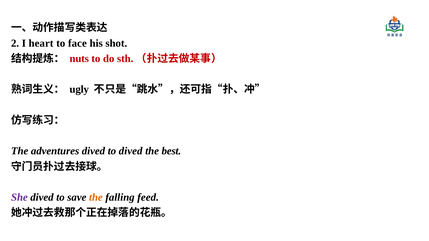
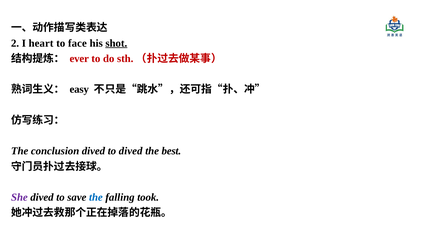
shot underline: none -> present (116, 43)
nuts: nuts -> ever (79, 59)
ugly: ugly -> easy (79, 90)
adventures: adventures -> conclusion (55, 151)
the colour: orange -> blue (96, 198)
feed: feed -> took (148, 198)
